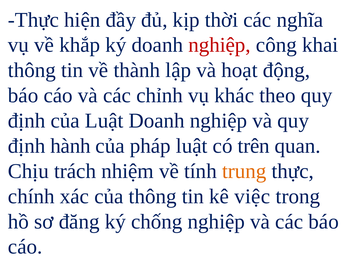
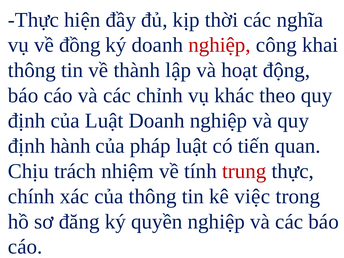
khắp: khắp -> đồng (80, 45)
trên: trên -> tiến (254, 146)
trung colour: orange -> red (244, 171)
chống: chống -> quyền (157, 222)
